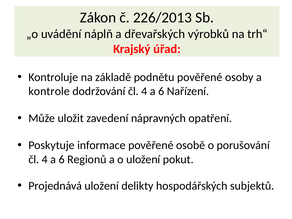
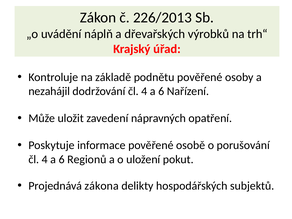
kontrole: kontrole -> nezahájil (49, 91)
Projednává uložení: uložení -> zákona (102, 186)
